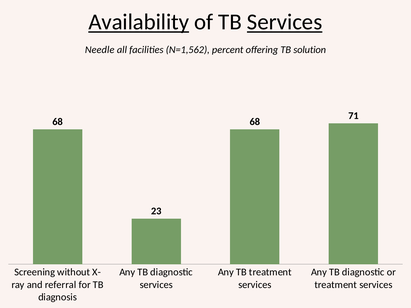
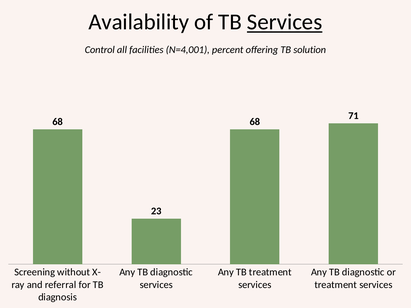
Availability underline: present -> none (139, 22)
Needle: Needle -> Control (100, 50)
N=1,562: N=1,562 -> N=4,001 (188, 50)
